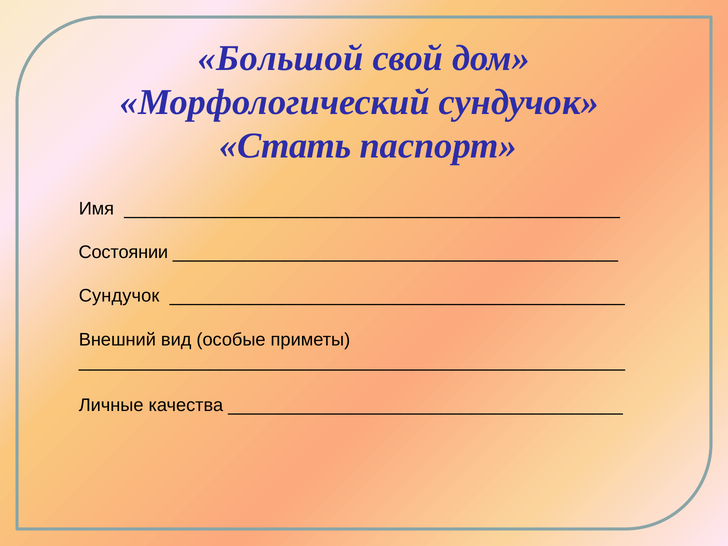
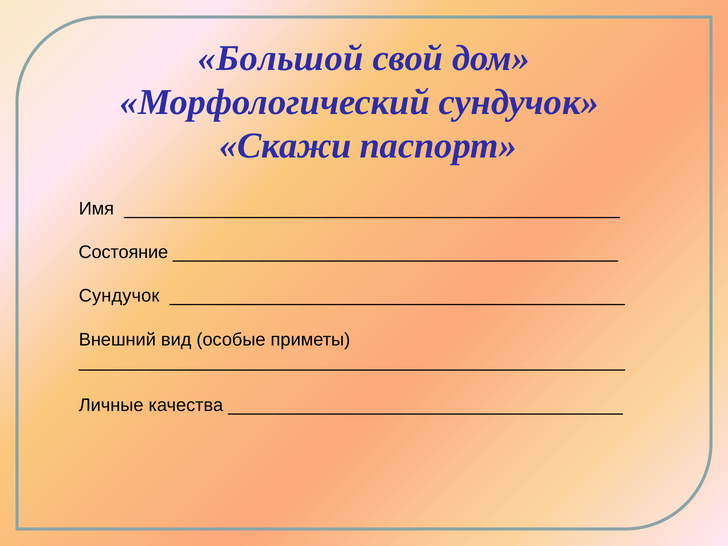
Стать: Стать -> Скажи (285, 146)
Состоянии: Состоянии -> Состояние (123, 252)
